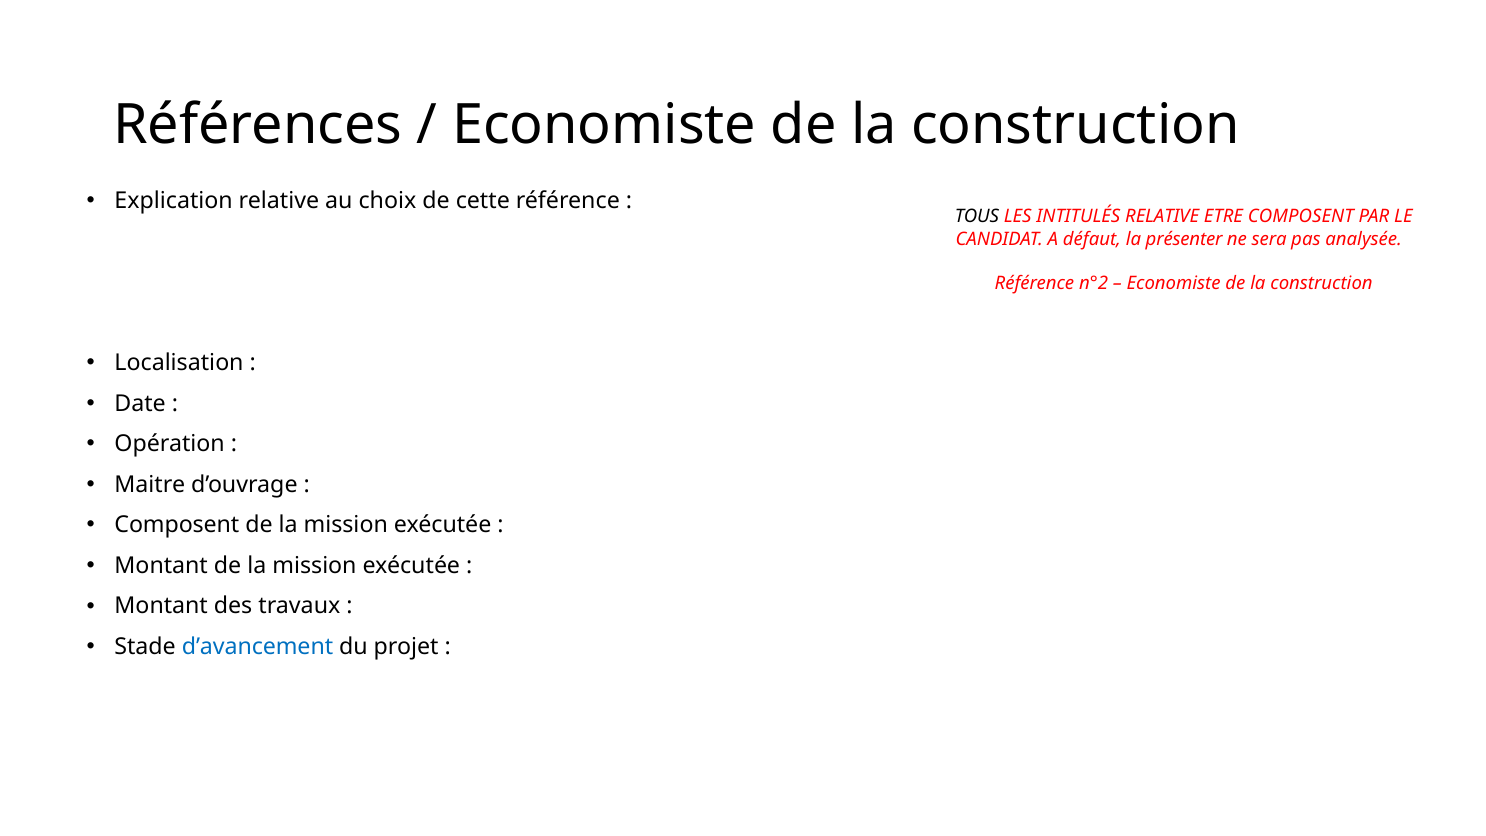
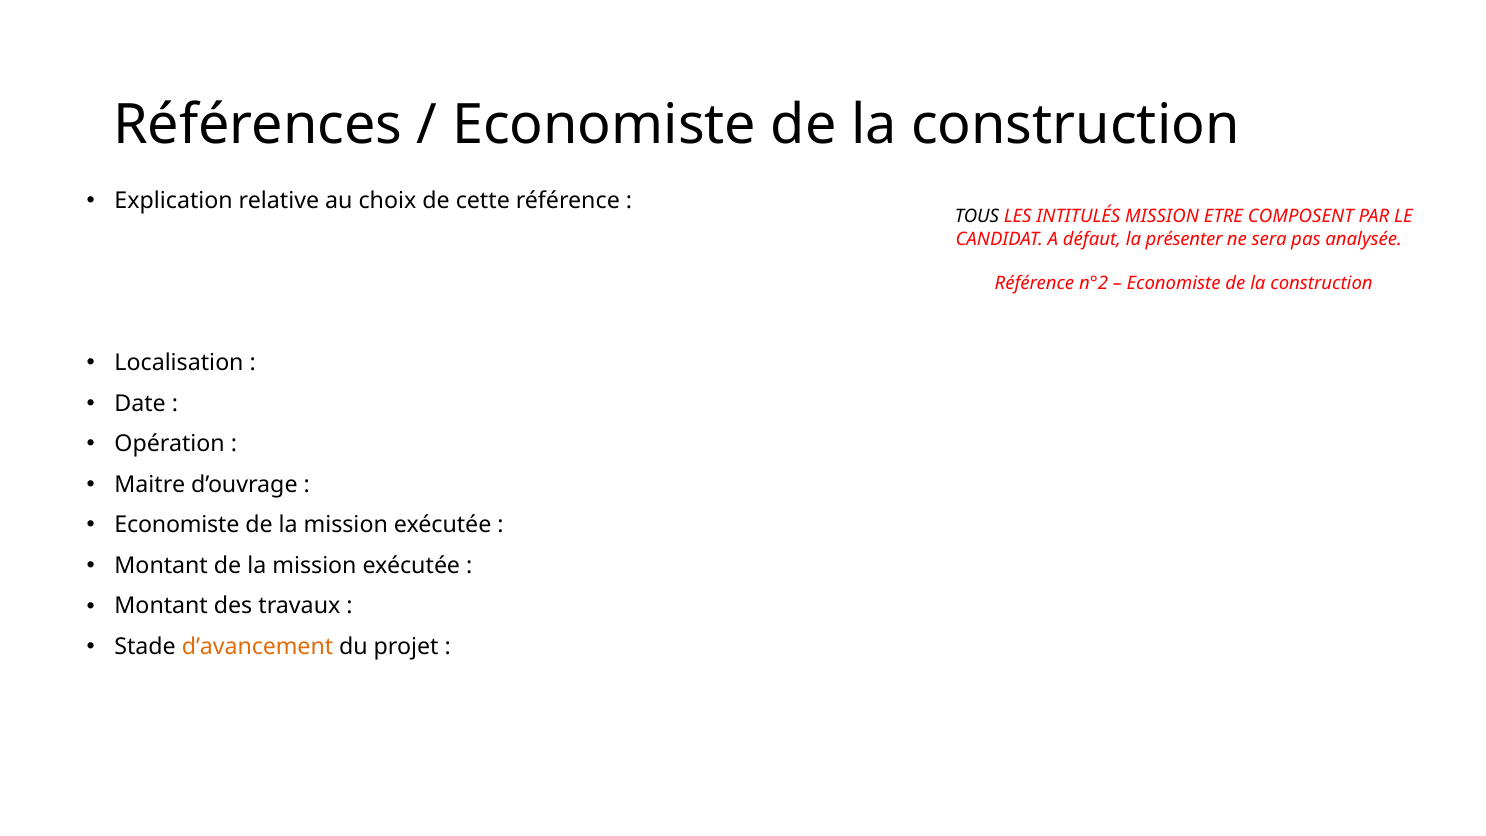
INTITULÉS RELATIVE: RELATIVE -> MISSION (1162, 217)
Composent: Composent -> Economiste (177, 525)
d’avancement colour: blue -> orange (257, 647)
